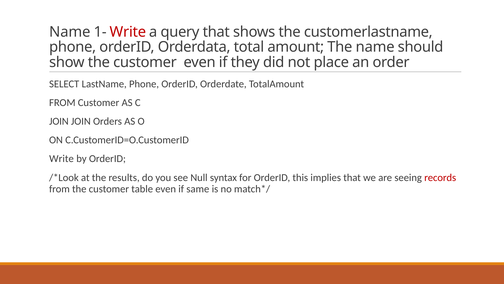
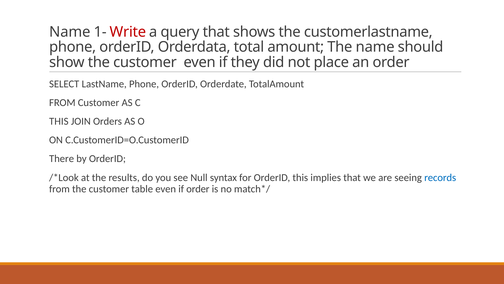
JOIN: JOIN -> THIS (59, 121)
Write: Write -> There (62, 159)
records colour: red -> blue (440, 177)
if same: same -> order (198, 189)
